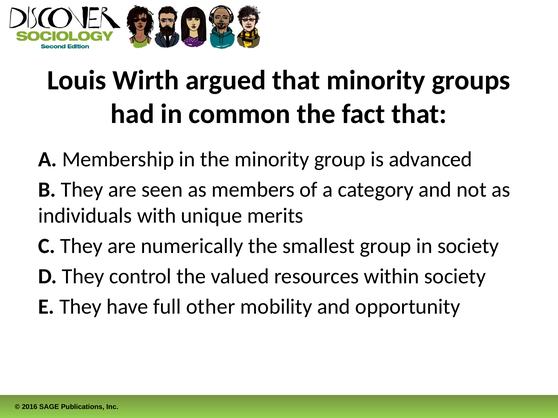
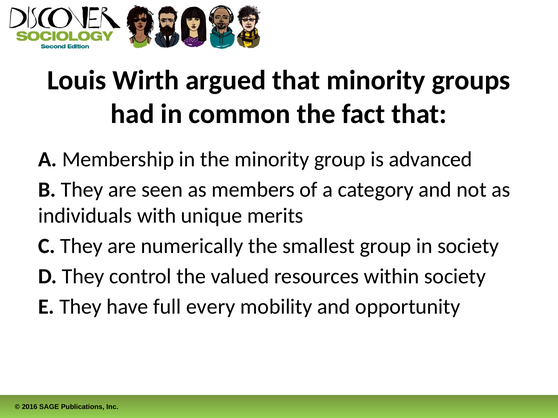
other: other -> every (211, 307)
